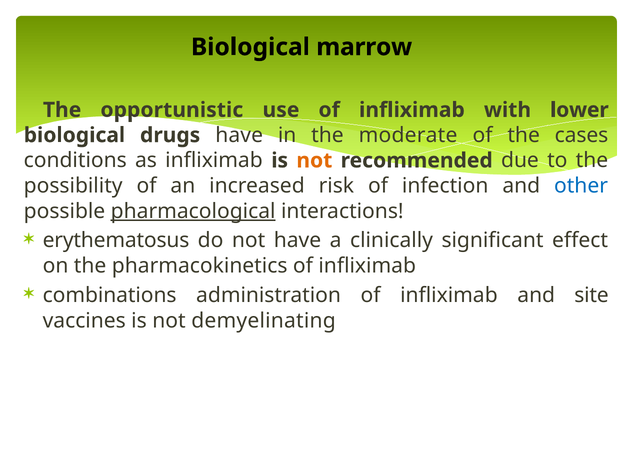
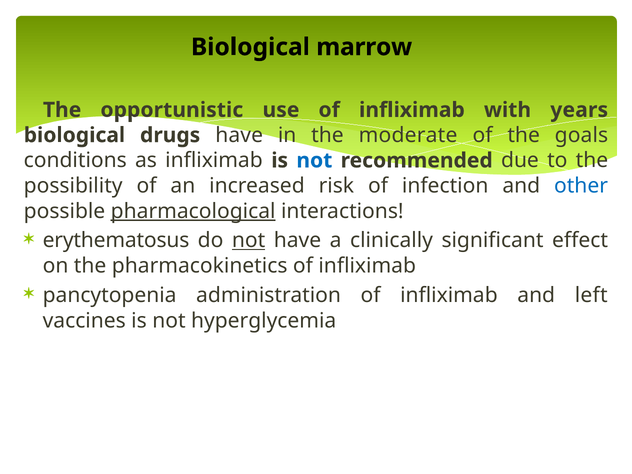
lower: lower -> years (579, 110)
cases: cases -> goals (581, 135)
not colour: orange -> blue (314, 161)
not underline: none -> present (249, 241)
combinations: combinations -> pancytopenia (110, 295)
site: site -> left (591, 295)
demyelinating: demyelinating -> hyperglycemia (264, 321)
